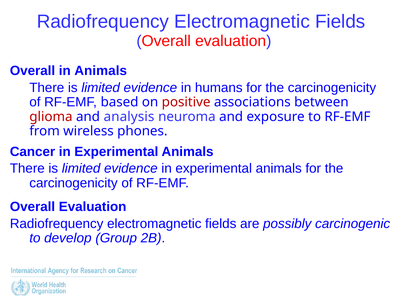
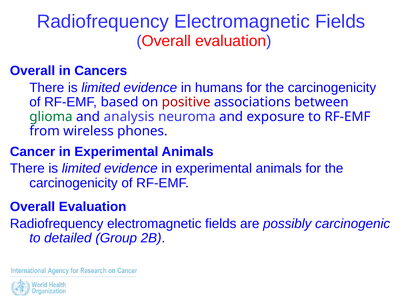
in Animals: Animals -> Cancers (101, 71)
glioma colour: red -> green (51, 117)
develop: develop -> detailed (68, 238)
